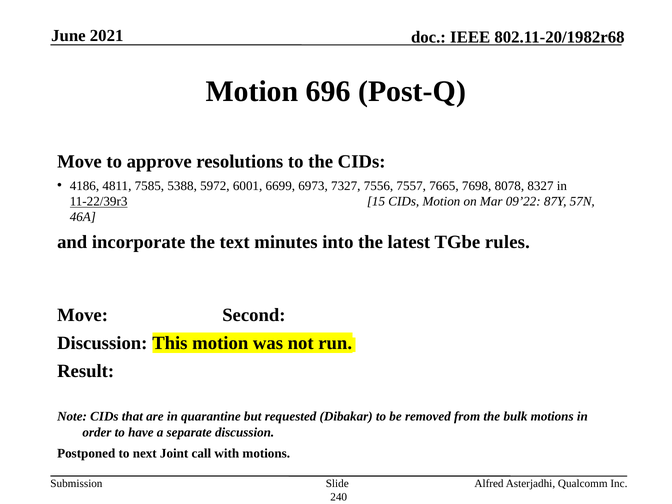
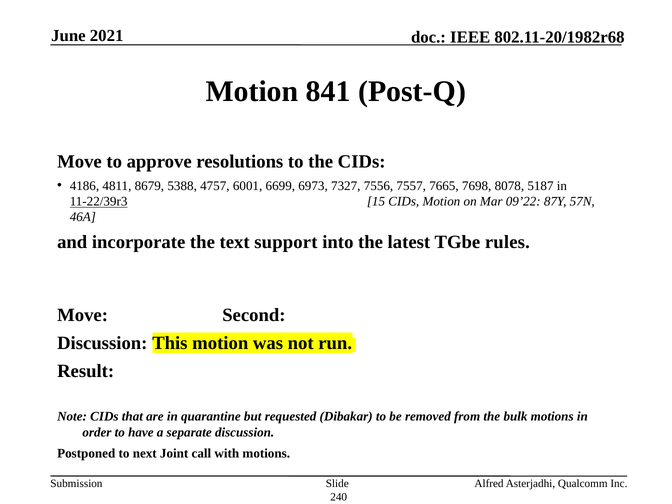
696: 696 -> 841 (328, 92)
7585: 7585 -> 8679 (149, 186)
5972: 5972 -> 4757 (215, 186)
8327: 8327 -> 5187 (540, 186)
minutes: minutes -> support (286, 242)
